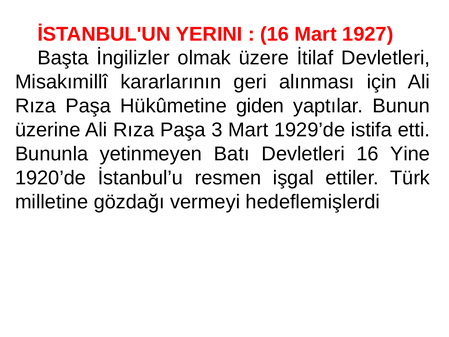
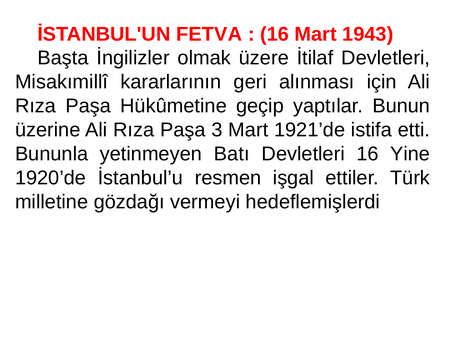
YERINI: YERINI -> FETVA (209, 34)
1927: 1927 -> 1943 (368, 34)
giden: giden -> geçip (260, 106)
1929’de: 1929’de -> 1921’de (310, 130)
